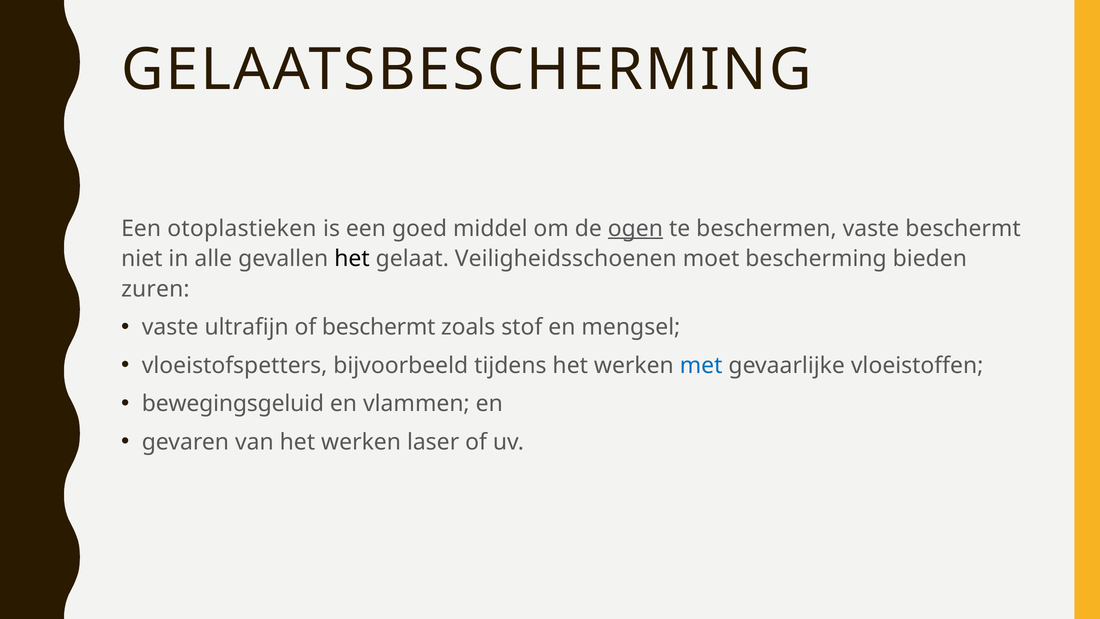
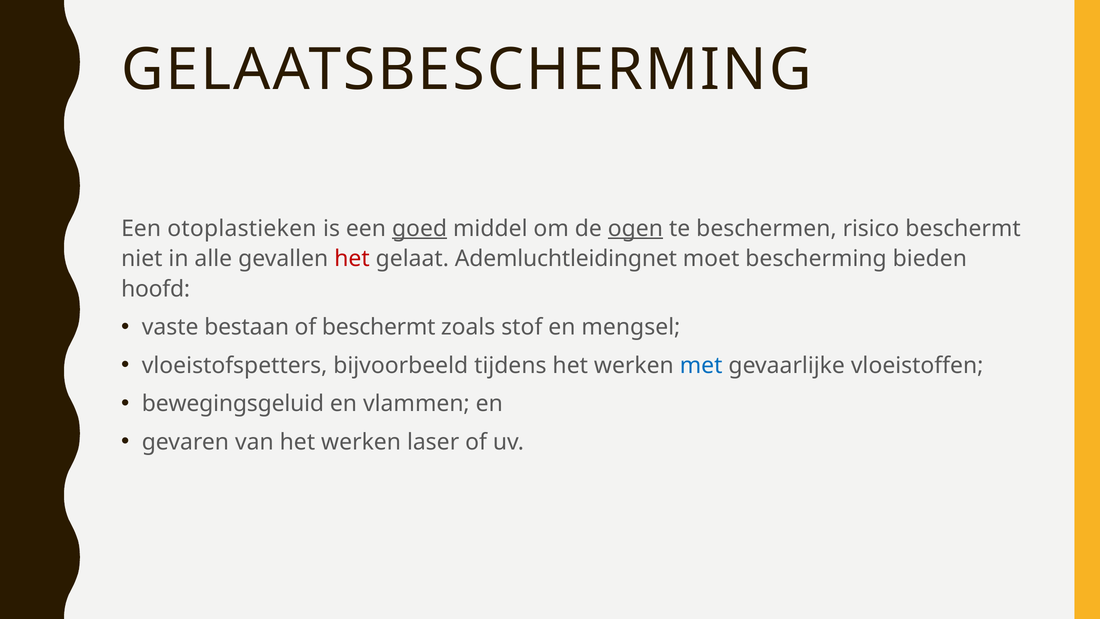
goed underline: none -> present (420, 228)
beschermen vaste: vaste -> risico (871, 228)
het colour: black -> red (352, 259)
Veiligheidsschoenen: Veiligheidsschoenen -> Ademluchtleidingnet (566, 259)
zuren: zuren -> hoofd (156, 289)
ultrafijn: ultrafijn -> bestaan (247, 327)
